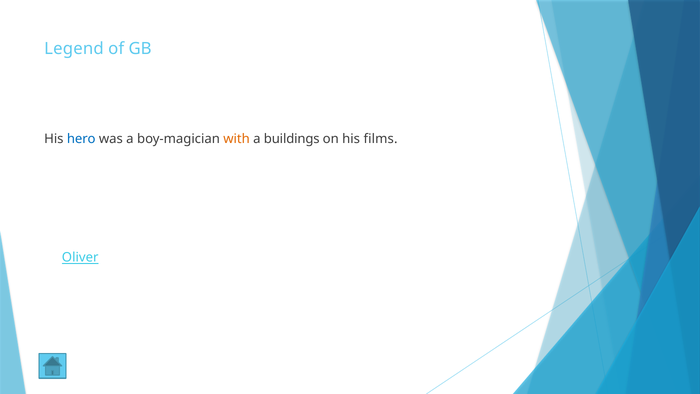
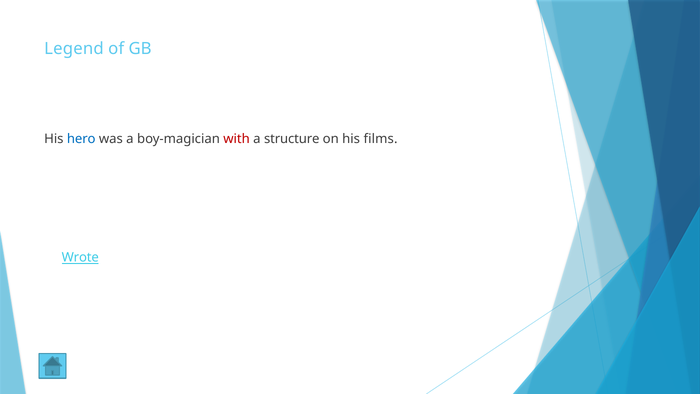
with colour: orange -> red (237, 139)
buildings: buildings -> structure (292, 139)
Oliver: Oliver -> Wrote (80, 257)
